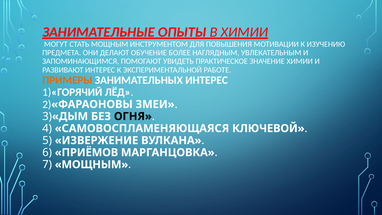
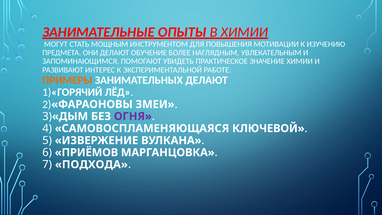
ЗАНИМАТЕЛЬНЫХ ИНТЕРЕС: ИНТЕРЕС -> ДЕЛАЮТ (207, 80)
ОГНЯ colour: black -> purple (133, 116)
7 МОЩНЫМ: МОЩНЫМ -> ПОДХОДА (91, 164)
